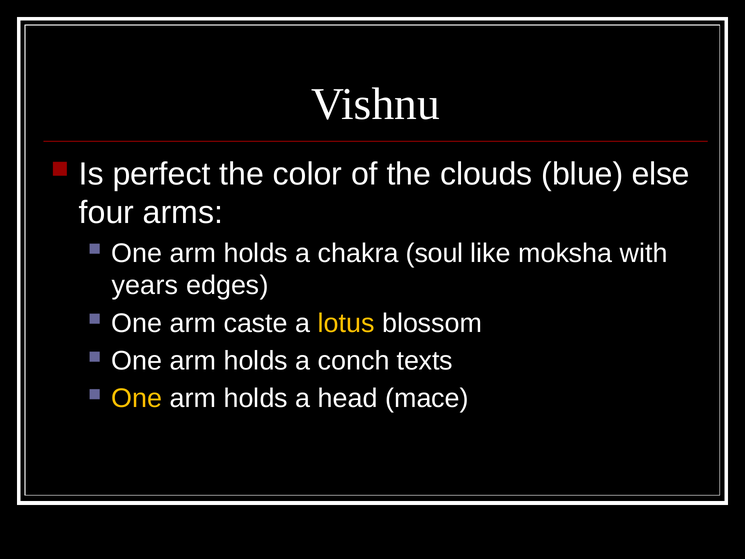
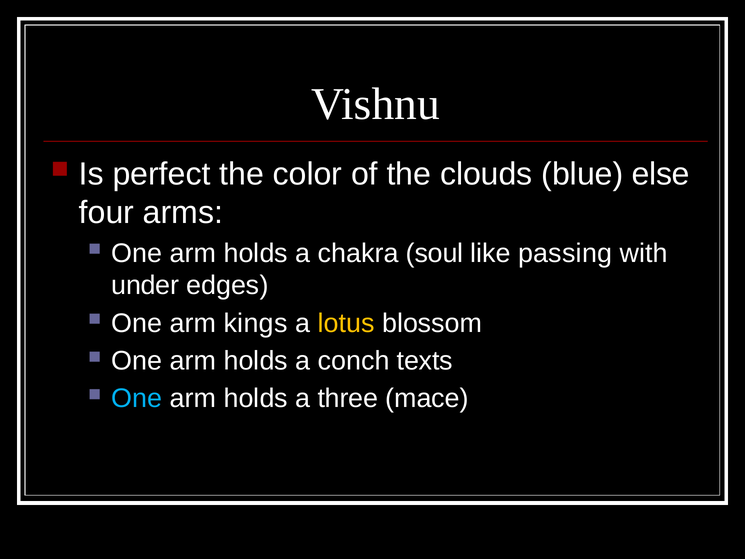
moksha: moksha -> passing (565, 253)
years: years -> under (145, 285)
caste: caste -> kings (256, 323)
One colour: yellow -> light blue (137, 398)
head: head -> three (348, 398)
